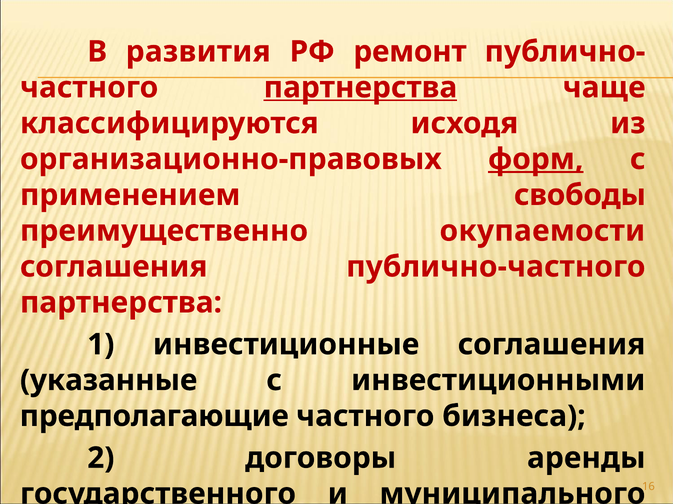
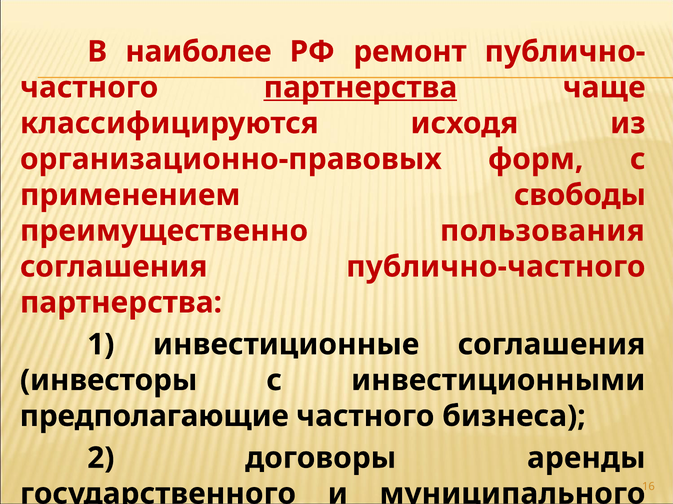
развития: развития -> наиболее (198, 52)
форм underline: present -> none (536, 159)
окупаемости: окупаемости -> пользования (542, 231)
указанные: указанные -> инвесторы (109, 381)
